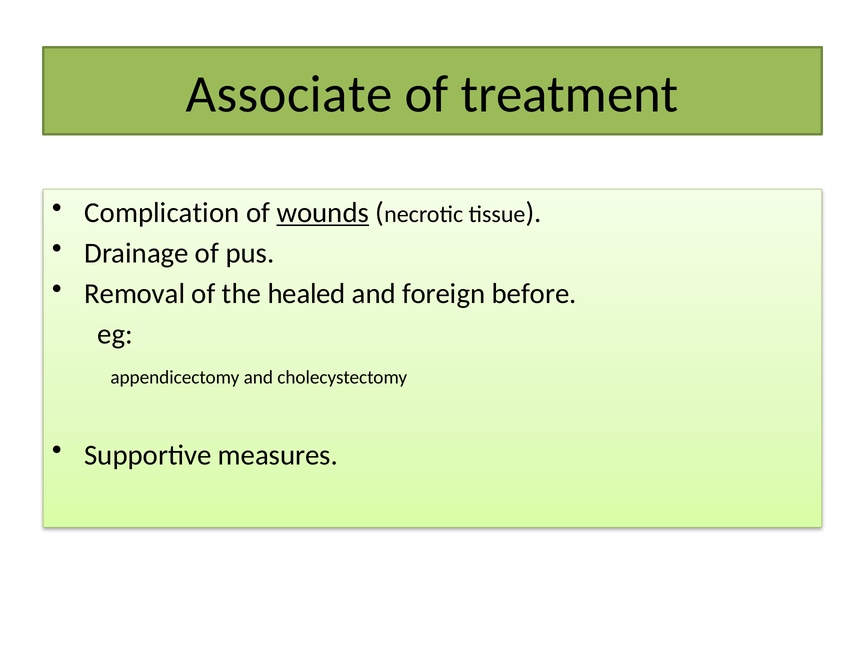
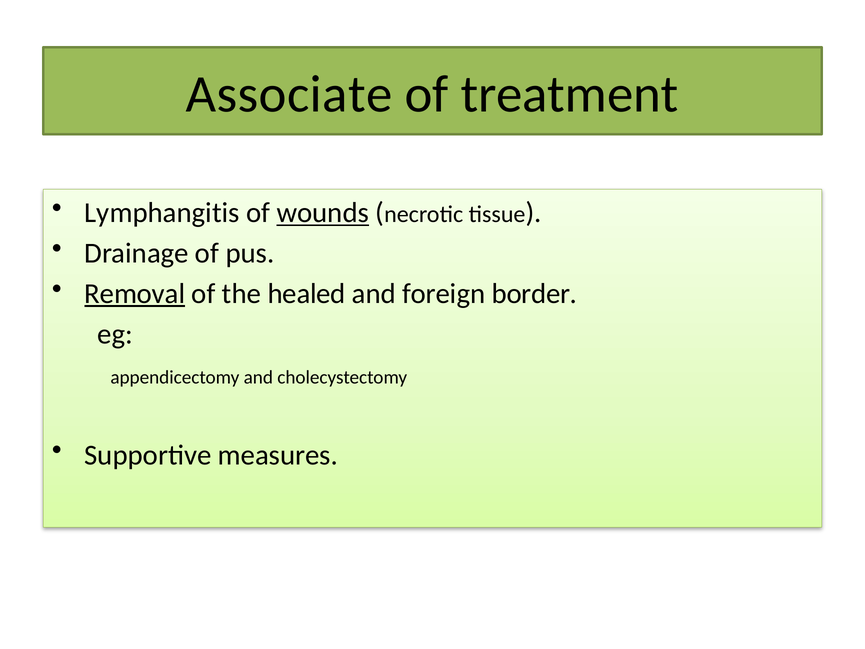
Complication: Complication -> Lymphangitis (162, 213)
Removal underline: none -> present (135, 294)
before: before -> border (534, 294)
